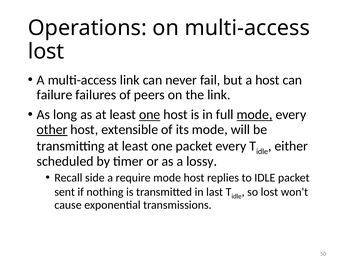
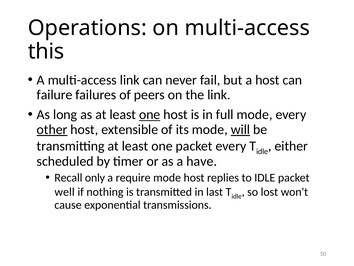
lost: lost -> this (46, 51)
mode underline: present -> none (255, 114)
will underline: none -> present (240, 129)
lossy: lossy -> have (202, 161)
side: side -> only (95, 177)
sent: sent -> well (65, 192)
